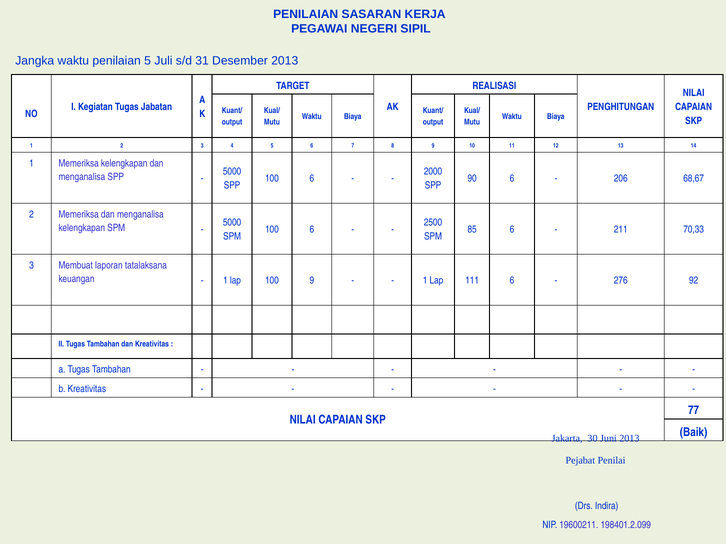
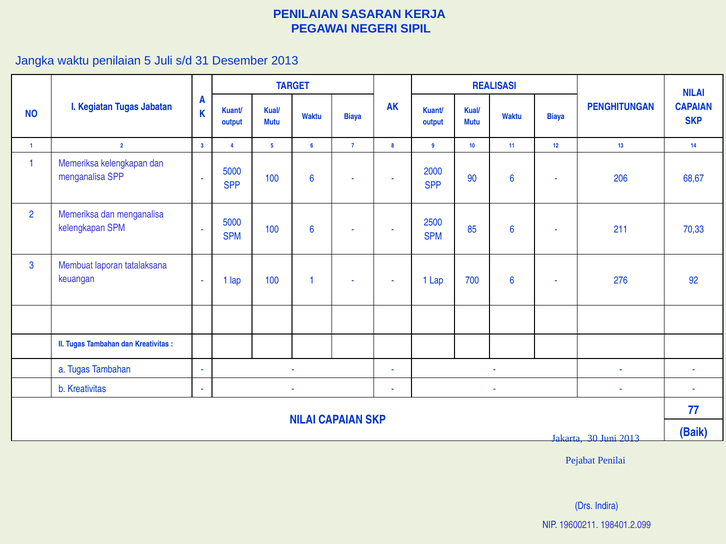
100 9: 9 -> 1 (312, 281)
111: 111 -> 700 (472, 281)
